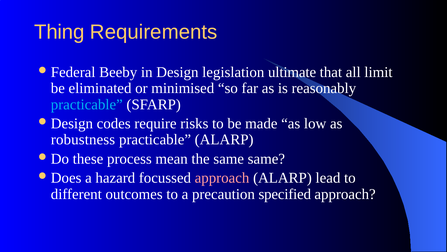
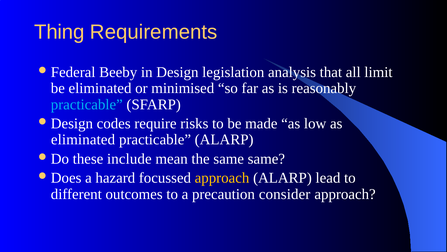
ultimate: ultimate -> analysis (292, 72)
robustness: robustness -> eliminated (83, 139)
process: process -> include (129, 158)
approach colour: pink -> yellow (222, 178)
specified: specified -> consider (285, 194)
